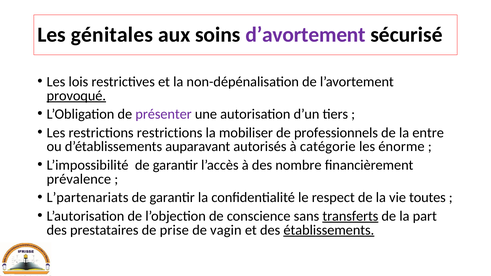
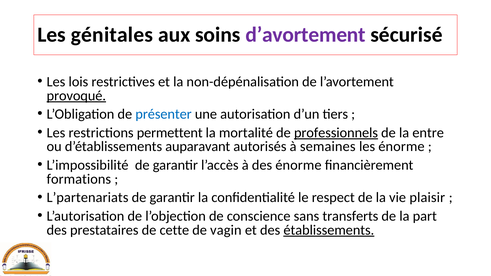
présenter colour: purple -> blue (164, 114)
restrictions restrictions: restrictions -> permettent (170, 133)
mobiliser: mobiliser -> mortalité (246, 133)
professionnels underline: none -> present (336, 133)
catégorie: catégorie -> semaines (328, 147)
des nombre: nombre -> énorme (298, 165)
prévalence: prévalence -> formations (79, 179)
toutes: toutes -> plaisir (427, 198)
transferts underline: present -> none (350, 216)
prise: prise -> cette (174, 230)
